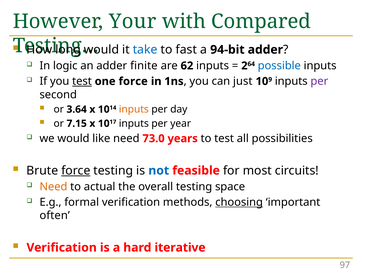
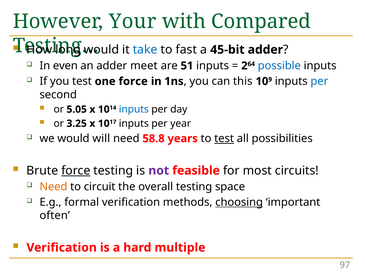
94-bit: 94-bit -> 45-bit (227, 50)
logic: logic -> even (65, 66)
finite: finite -> meet (144, 66)
62: 62 -> 51 (187, 66)
test underline: present -> none (82, 82)
just: just -> this (243, 82)
per colour: purple -> blue (319, 82)
3.64: 3.64 -> 5.05 (77, 110)
inputs colour: orange -> blue (134, 110)
7.15: 7.15 -> 3.25 (77, 124)
like: like -> will (101, 139)
73.0: 73.0 -> 58.8 (154, 139)
test underline: none -> present (224, 139)
not colour: blue -> purple (159, 171)
actual: actual -> circuit (100, 187)
iterative: iterative -> multiple (180, 248)
